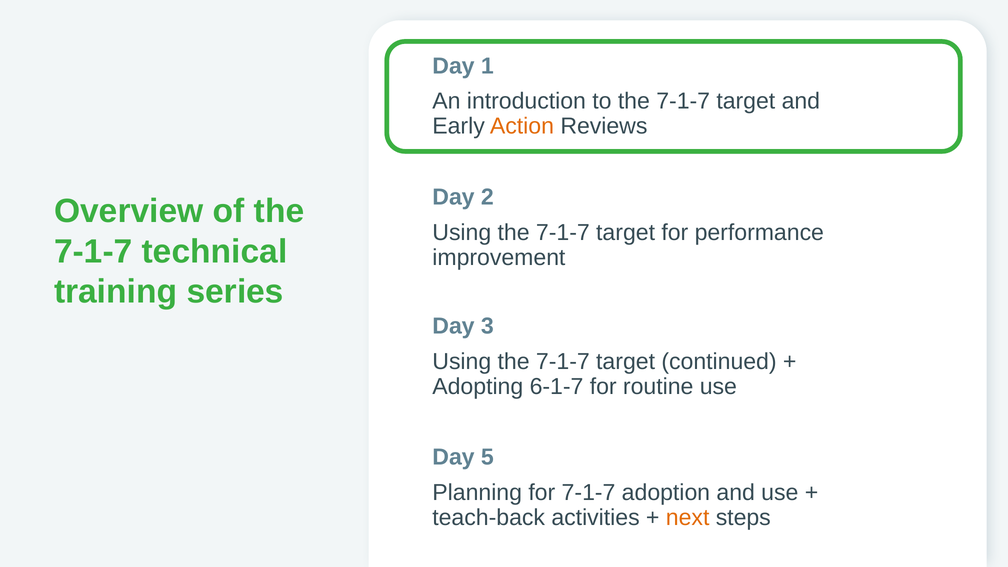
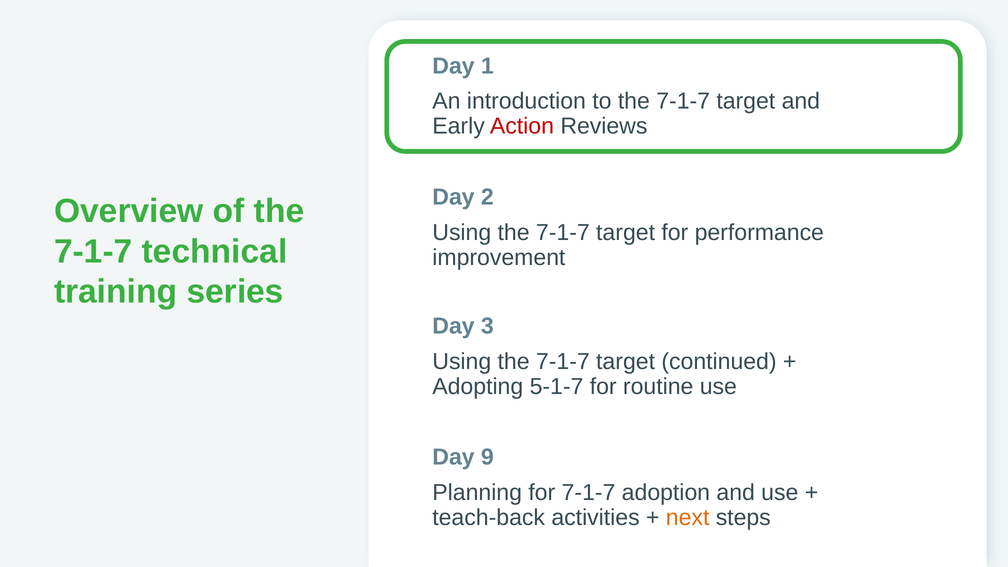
Action colour: orange -> red (522, 126)
6-1-7: 6-1-7 -> 5-1-7 (557, 386)
5: 5 -> 9 (487, 457)
